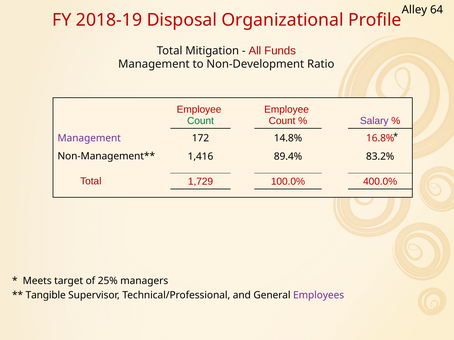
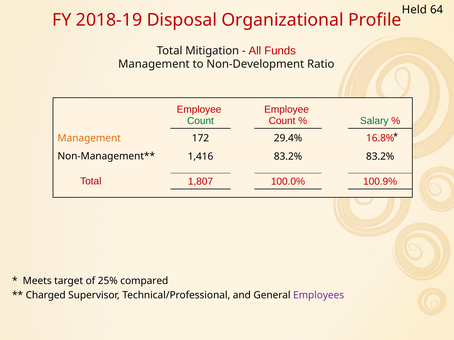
Alley: Alley -> Held (414, 10)
Salary colour: purple -> green (374, 121)
Management colour: purple -> orange (89, 138)
14.8%: 14.8% -> 29.4% (288, 139)
1,416 89.4%: 89.4% -> 83.2% (288, 157)
1,729: 1,729 -> 1,807 (201, 182)
400.0%: 400.0% -> 100.9% (380, 182)
managers: managers -> compared (144, 281)
Tangible: Tangible -> Charged (46, 296)
